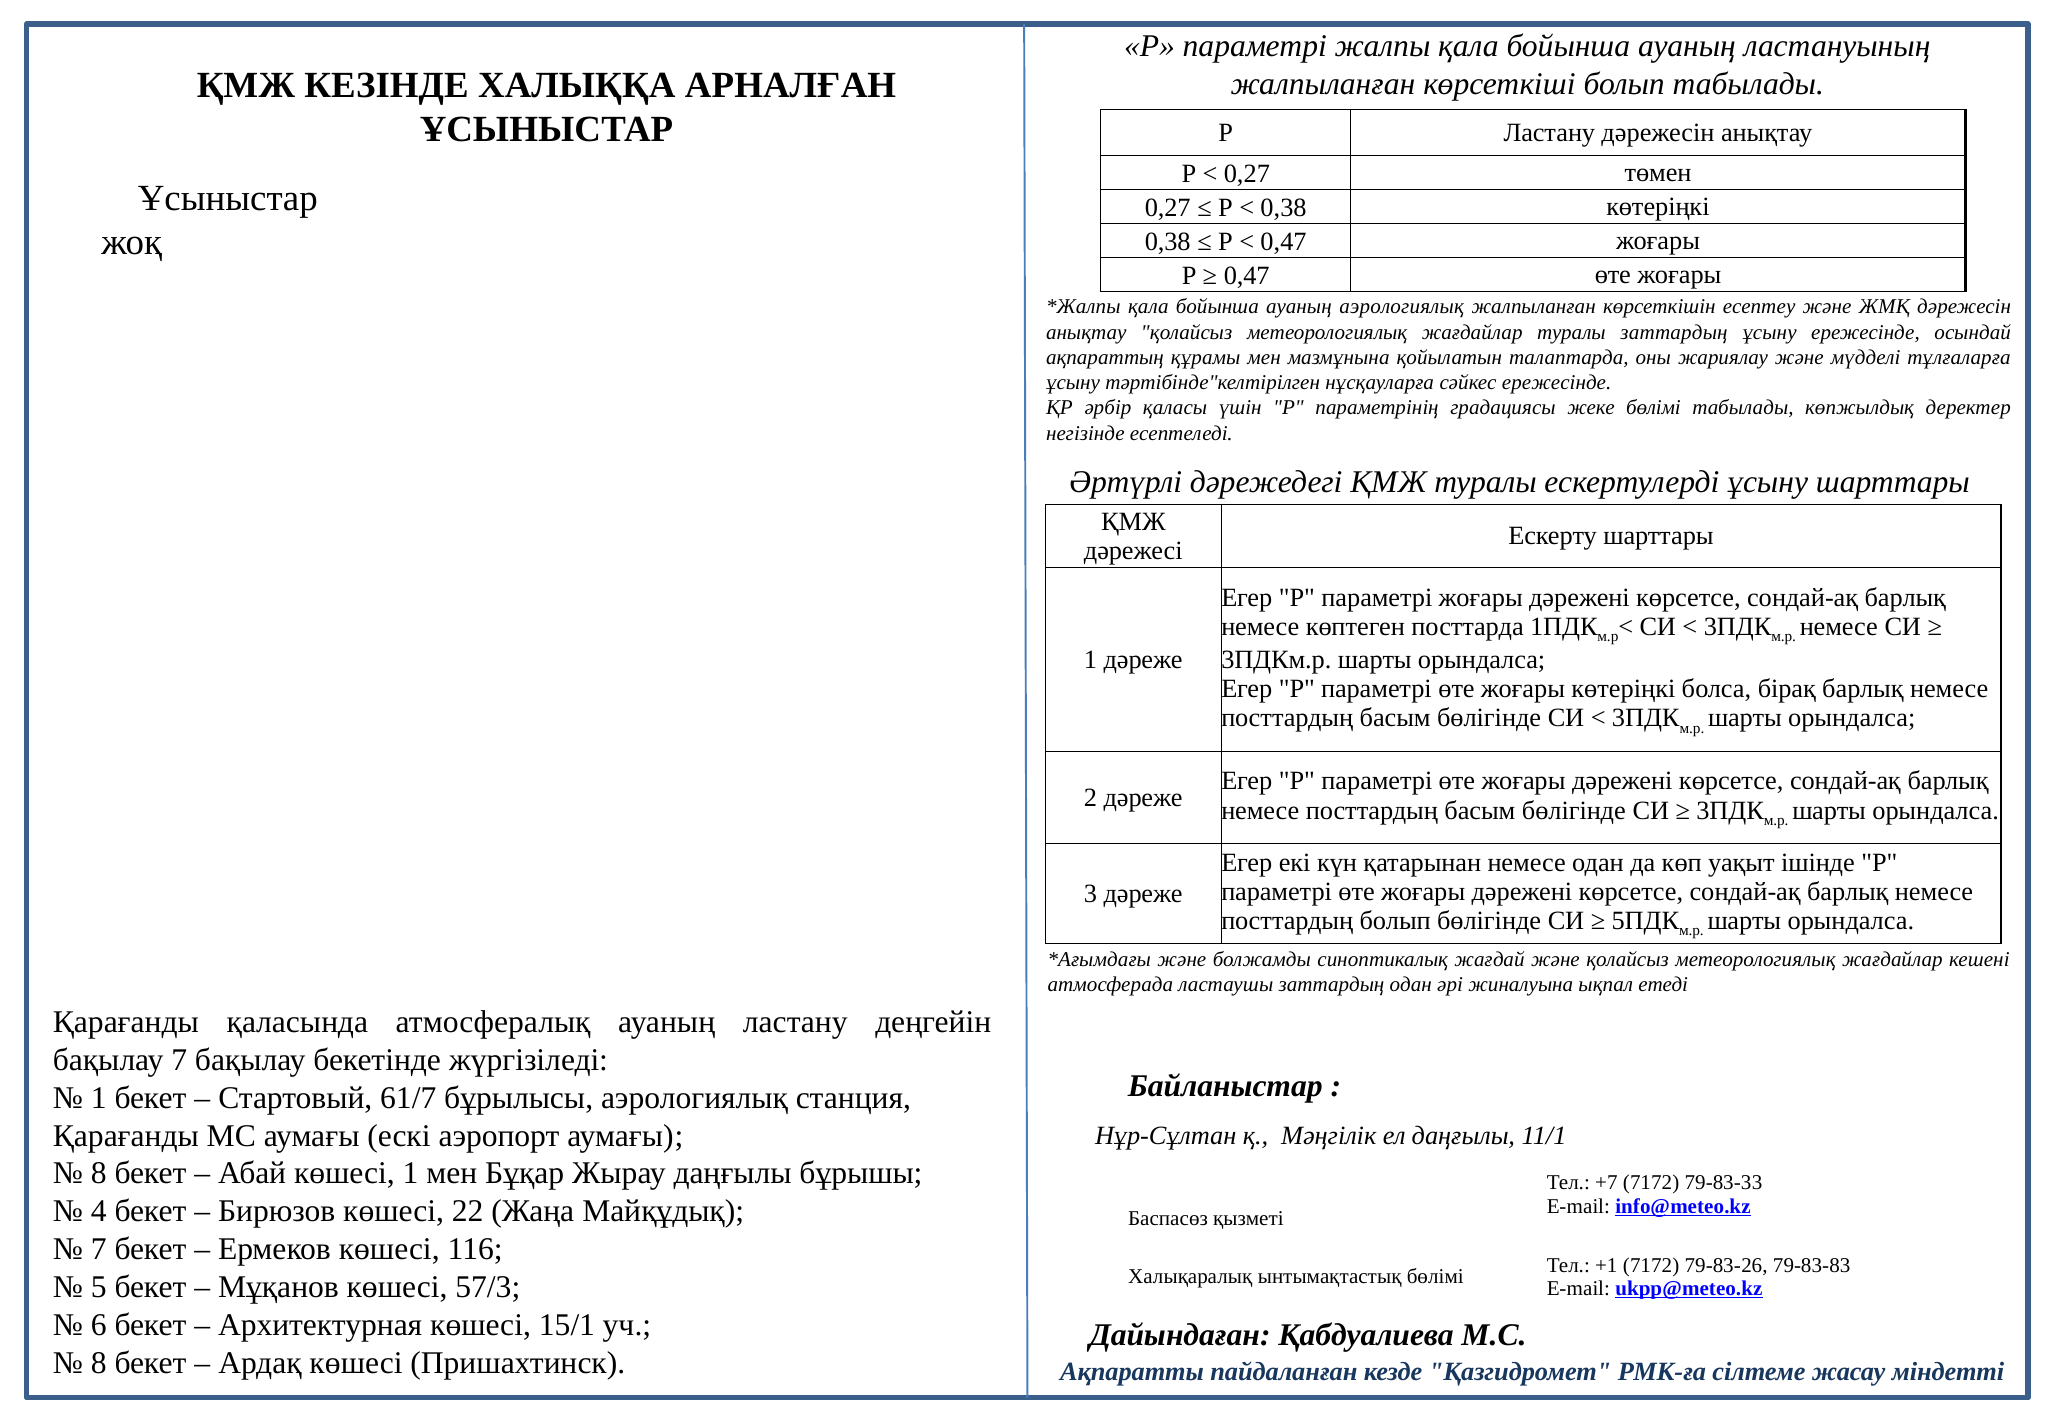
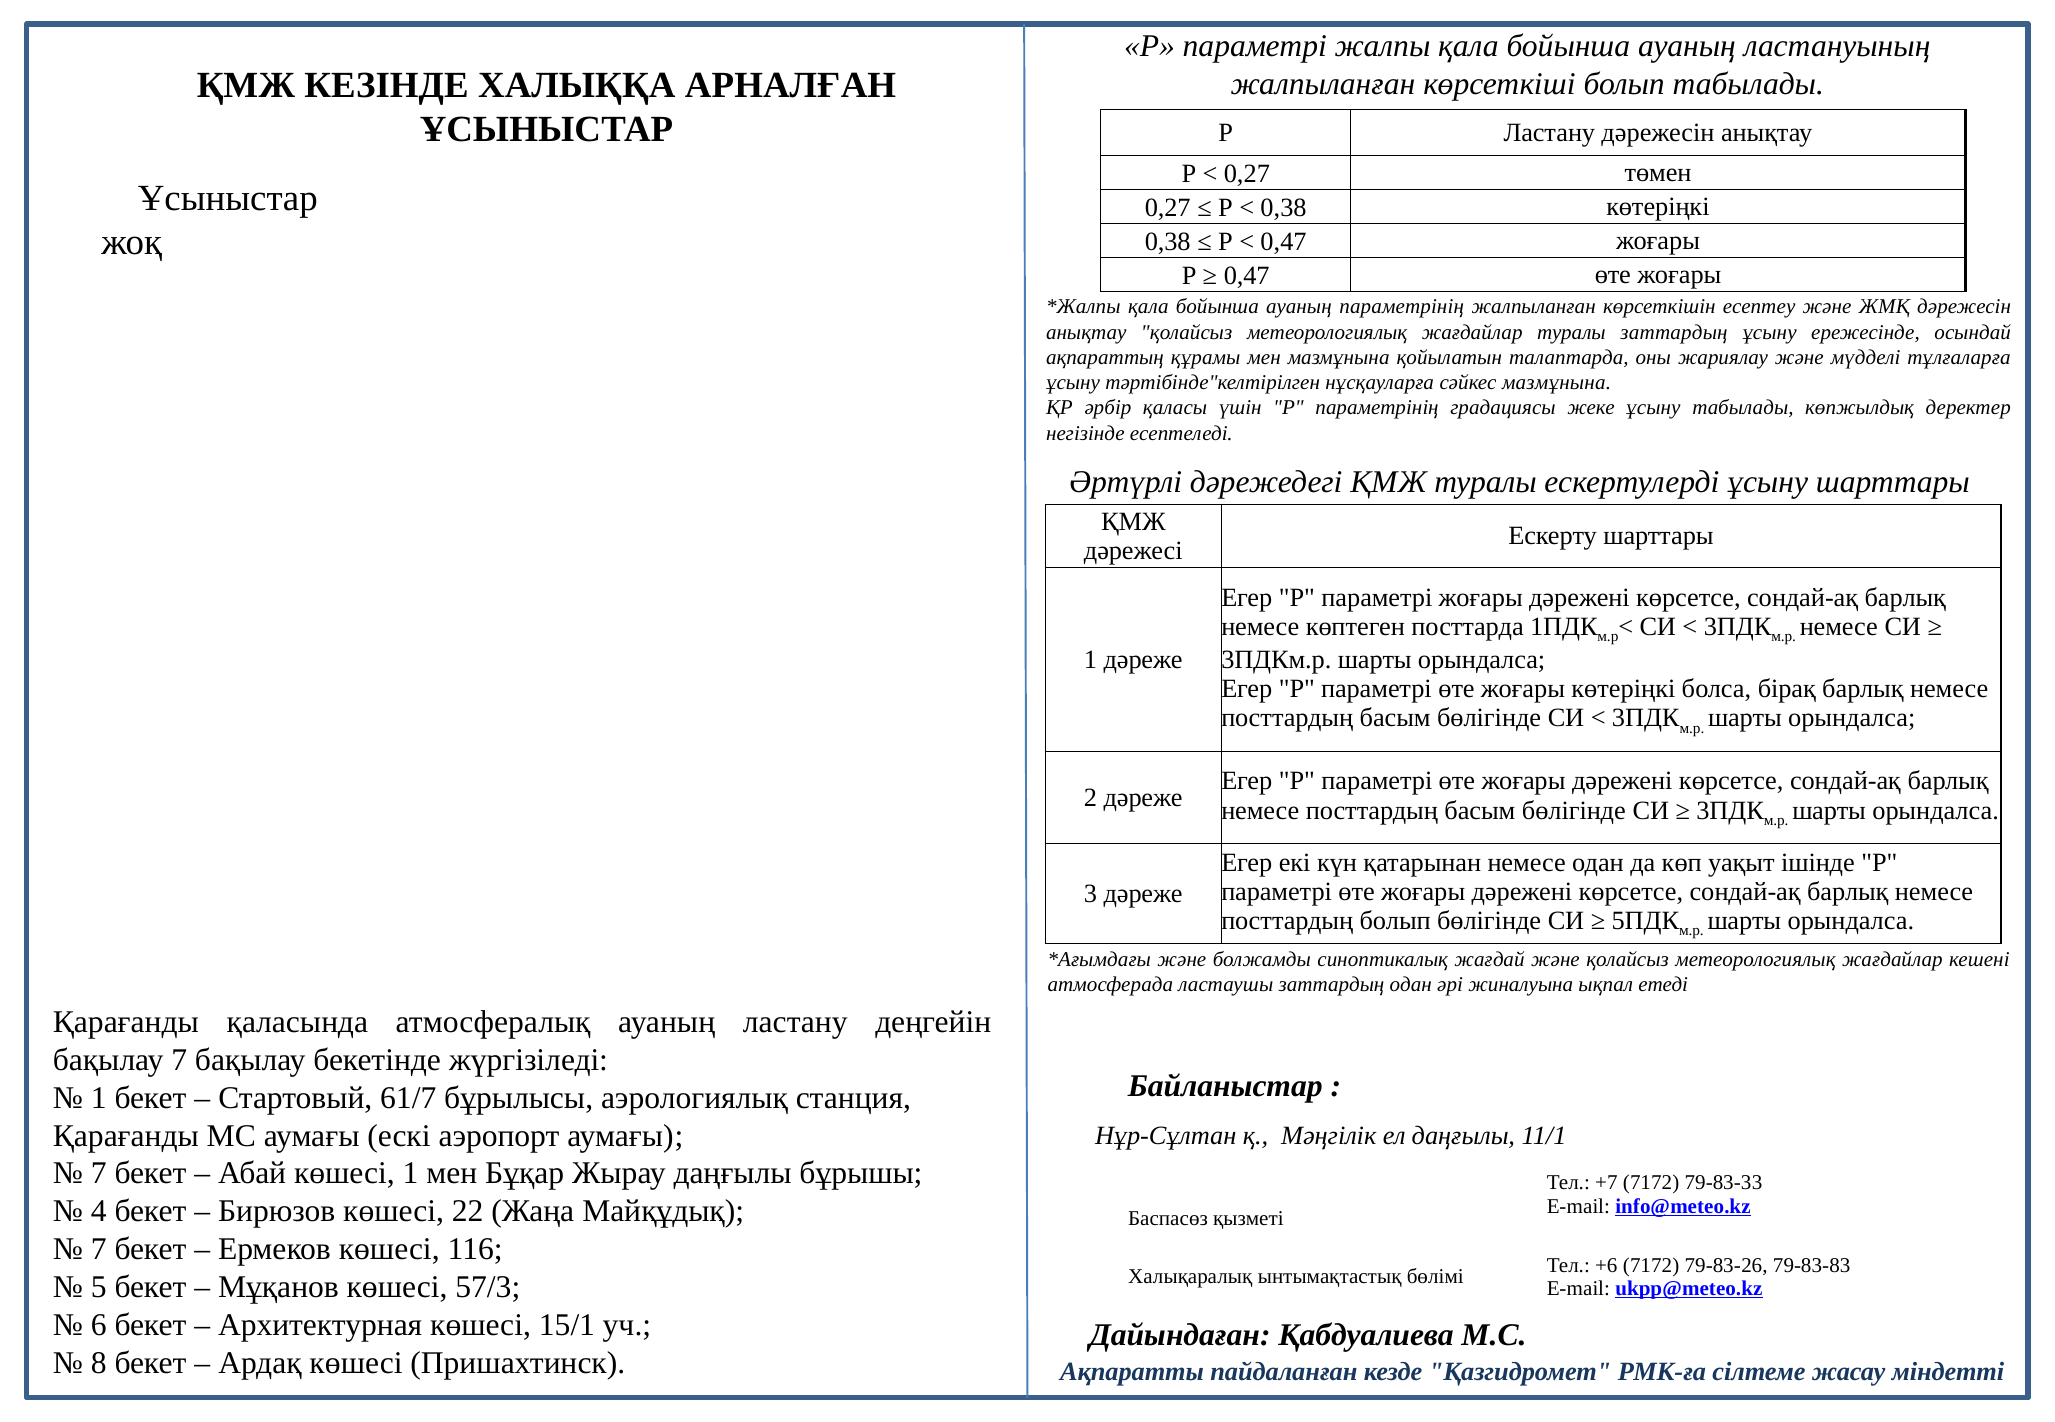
ауаның аэрологиялық: аэрологиялық -> параметрінің (1402, 307)
сәйкес ережесінде: ережесінде -> мазмұнына (1557, 383)
жеке бөлімі: бөлімі -> ұсыну (1653, 408)
8: 8 -> 7 (99, 1174)
+1: +1 -> +6 (1606, 1266)
